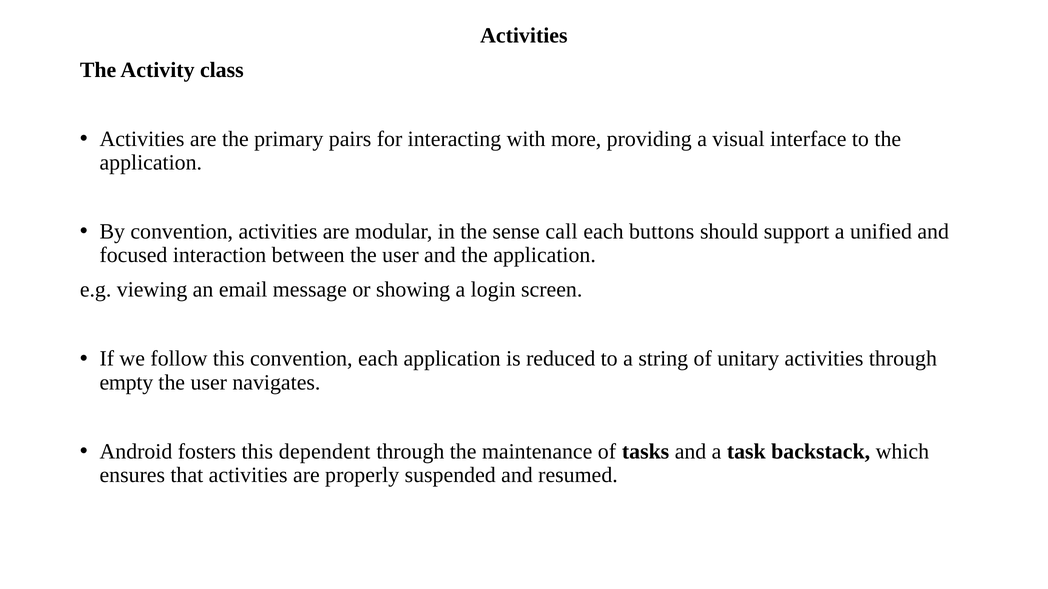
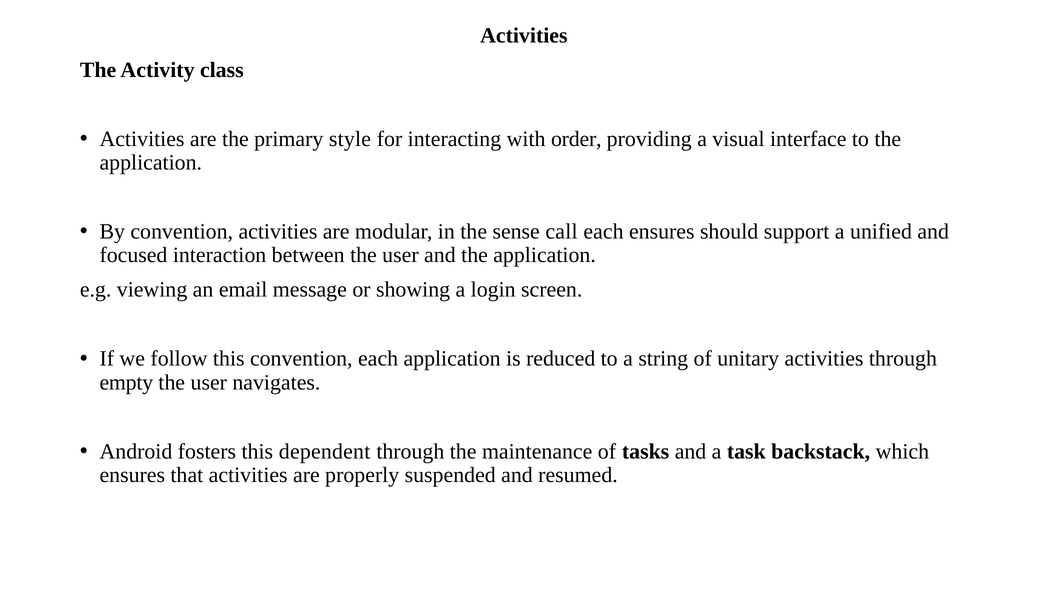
pairs: pairs -> style (350, 139)
more: more -> order (576, 139)
each buttons: buttons -> ensures (662, 232)
